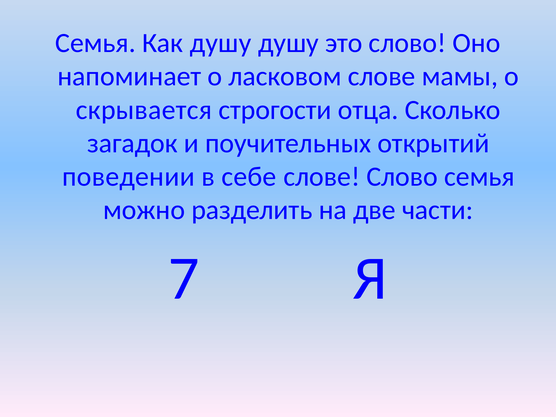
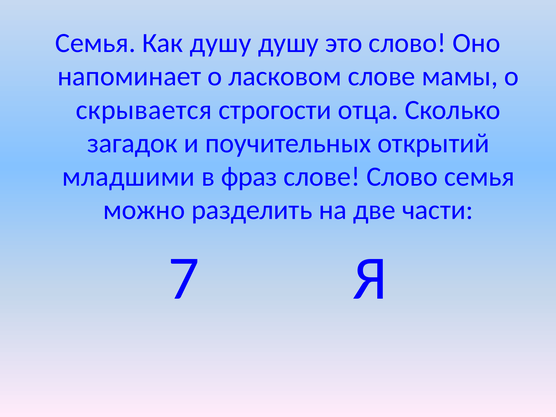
поведении: поведении -> младшими (128, 177)
себе: себе -> фраз (249, 177)
